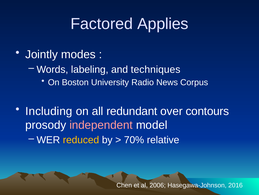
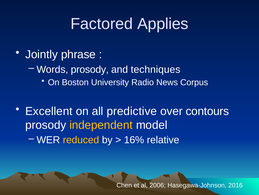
modes: modes -> phrase (78, 54)
Words labeling: labeling -> prosody (90, 69)
Including: Including -> Excellent (49, 111)
redundant: redundant -> predictive (132, 111)
independent colour: pink -> yellow (101, 125)
70%: 70% -> 16% (134, 139)
